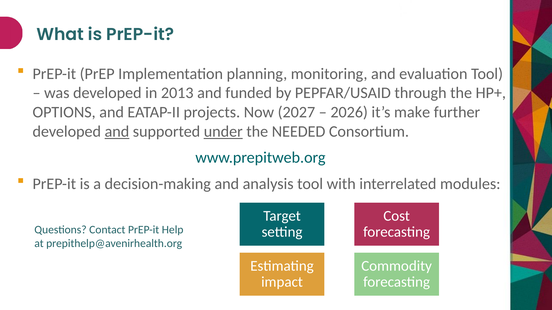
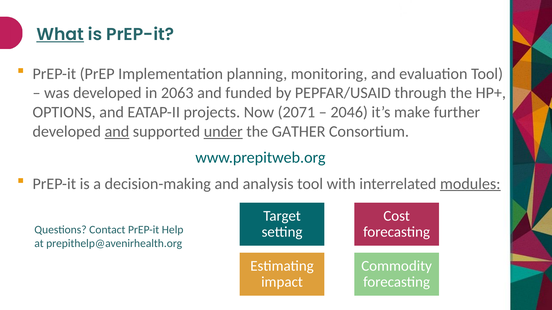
What underline: none -> present (60, 34)
2013: 2013 -> 2063 (177, 93)
2027: 2027 -> 2071 (296, 112)
2026: 2026 -> 2046 (349, 112)
NEEDED: NEEDED -> GATHER (299, 132)
modules underline: none -> present (470, 184)
